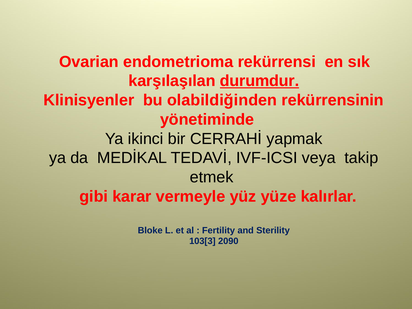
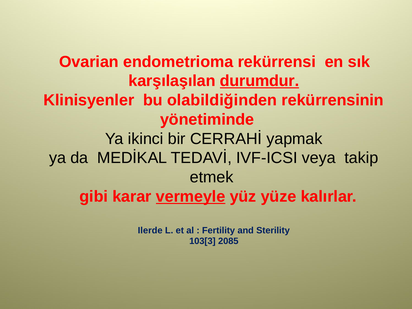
vermeyle underline: none -> present (191, 196)
Bloke: Bloke -> Ilerde (150, 230)
2090: 2090 -> 2085 (228, 241)
